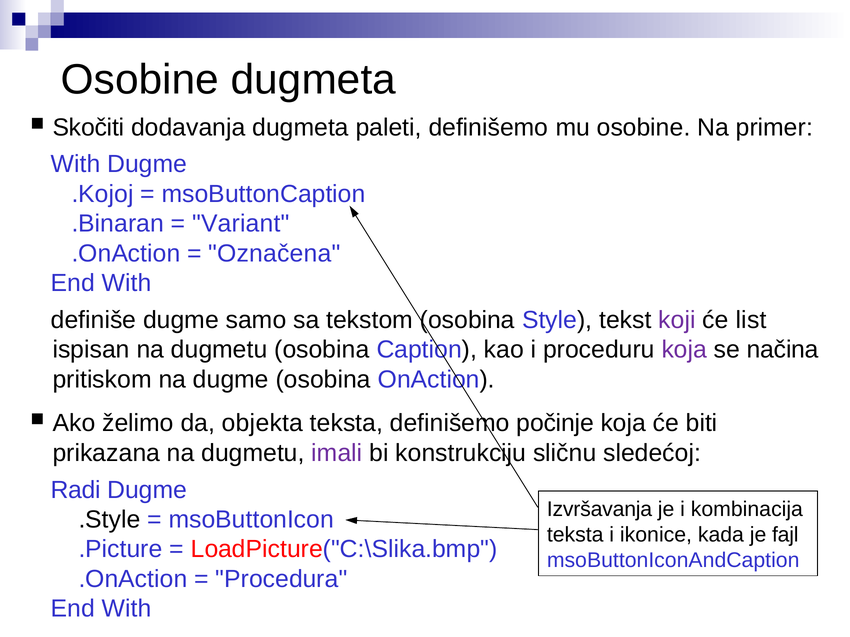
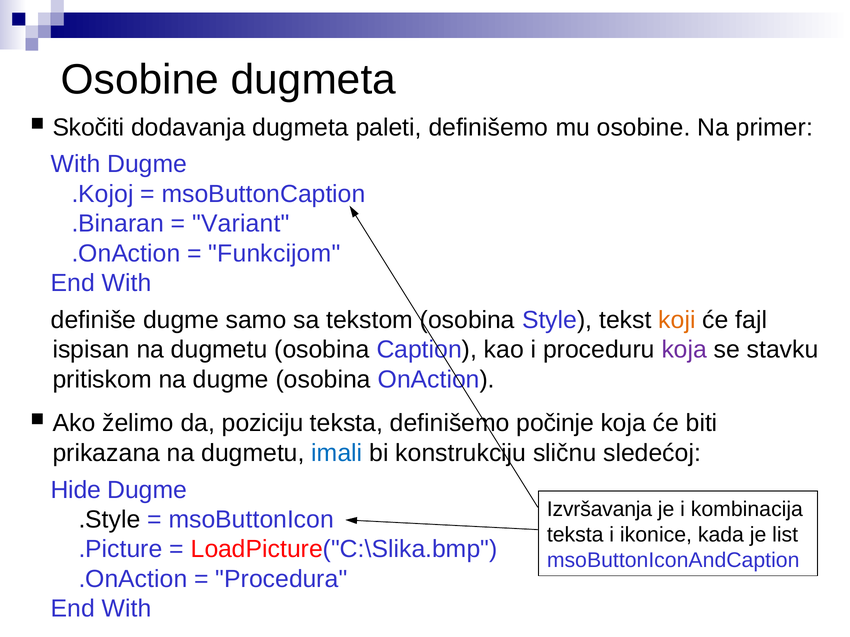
Označena: Označena -> Funkcijom (274, 254)
koji colour: purple -> orange (677, 320)
list: list -> fajl (751, 320)
načina: načina -> stavku (783, 350)
objekta: objekta -> poziciju (263, 424)
imali colour: purple -> blue (337, 453)
Radi: Radi -> Hide (76, 490)
fajl: fajl -> list (785, 535)
